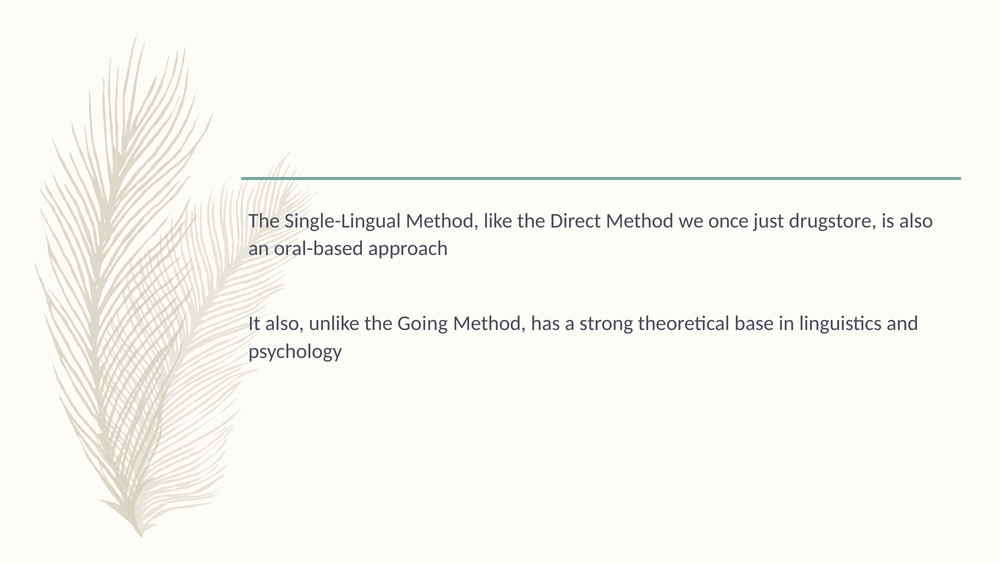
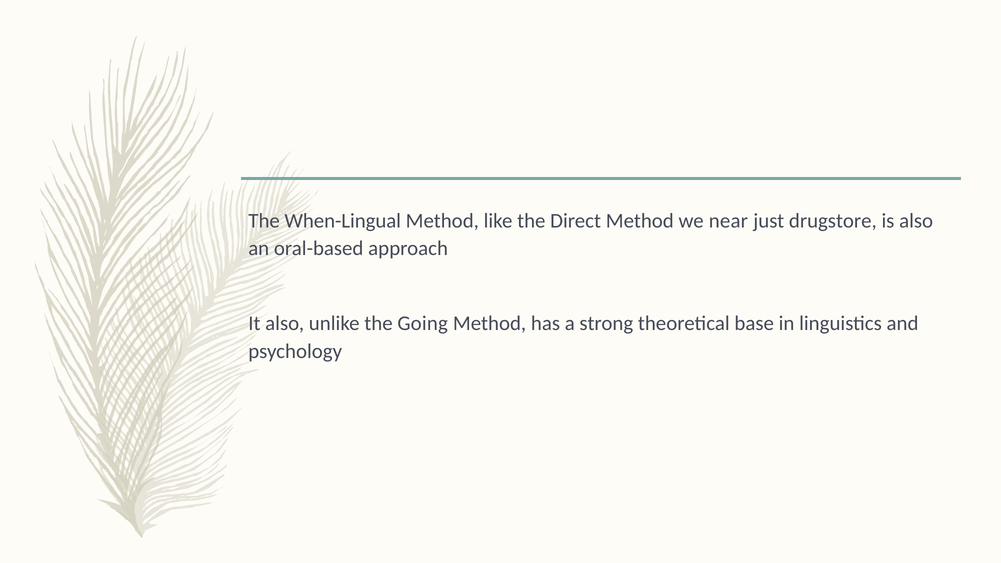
Single-Lingual: Single-Lingual -> When-Lingual (343, 221)
once: once -> near (728, 221)
